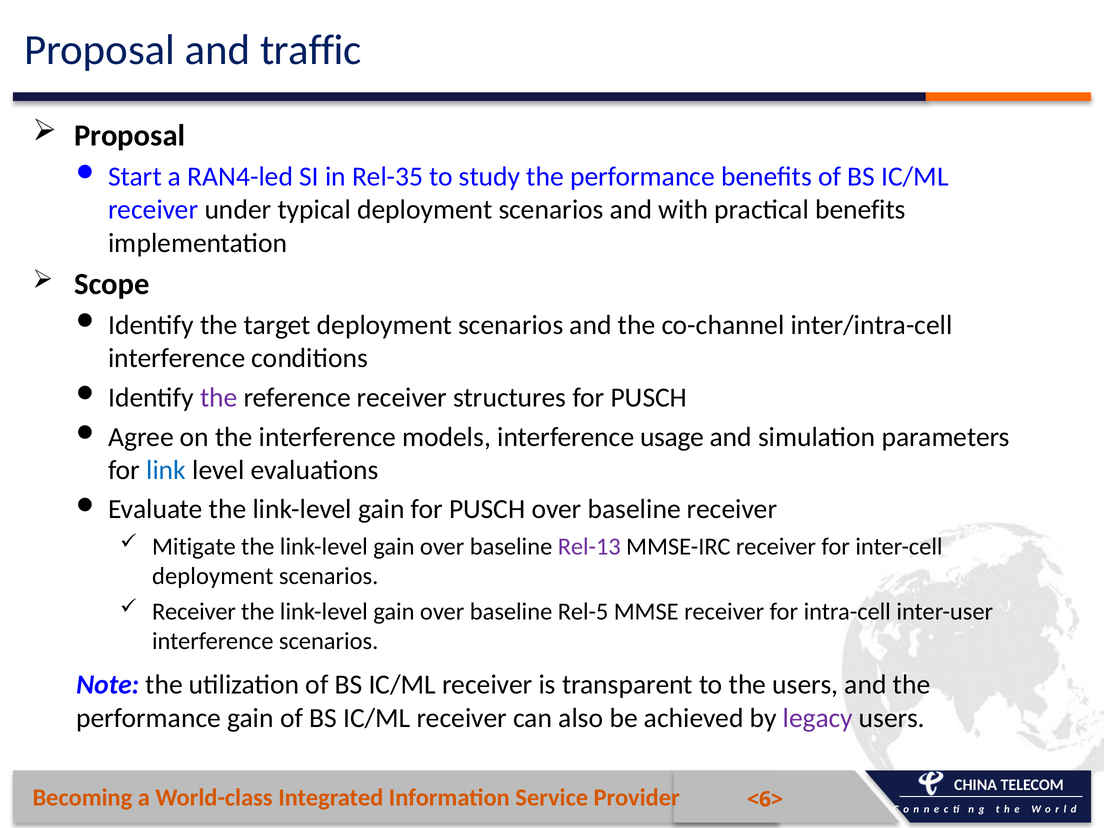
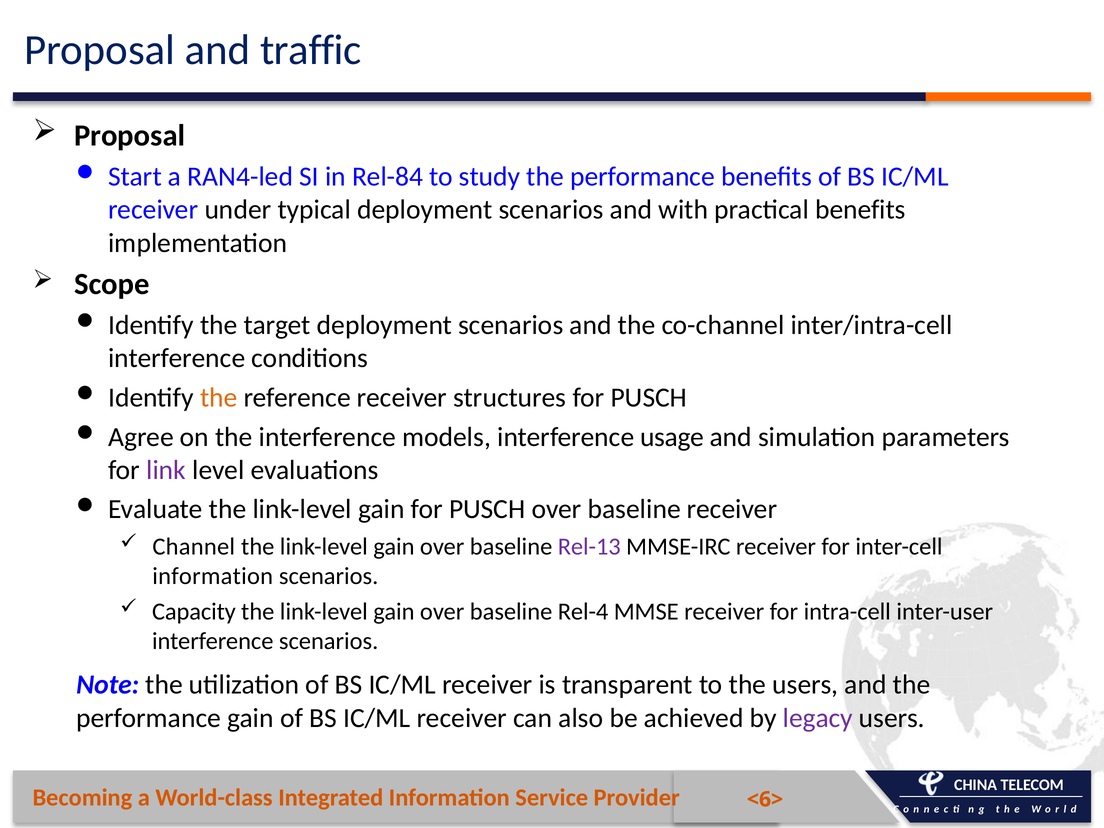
Rel-35: Rel-35 -> Rel-84 (388, 177)
the colour: purple -> orange (219, 398)
link colour: blue -> purple (166, 470)
Mitigate: Mitigate -> Channel (194, 547)
deployment: deployment -> information (213, 576)
Receiver: Receiver -> Capacity (194, 612)
Rel-5: Rel-5 -> Rel-4 (583, 612)
